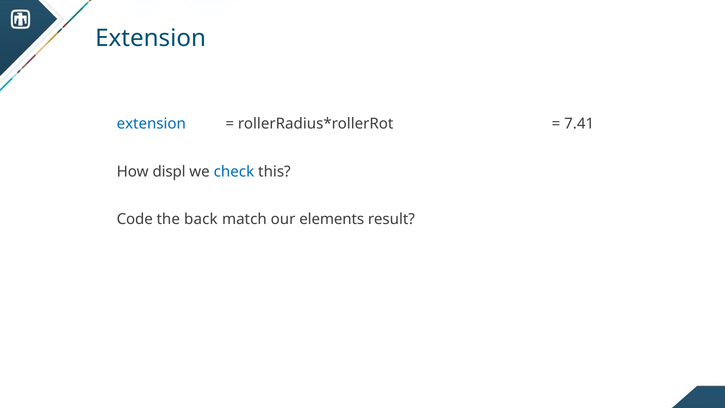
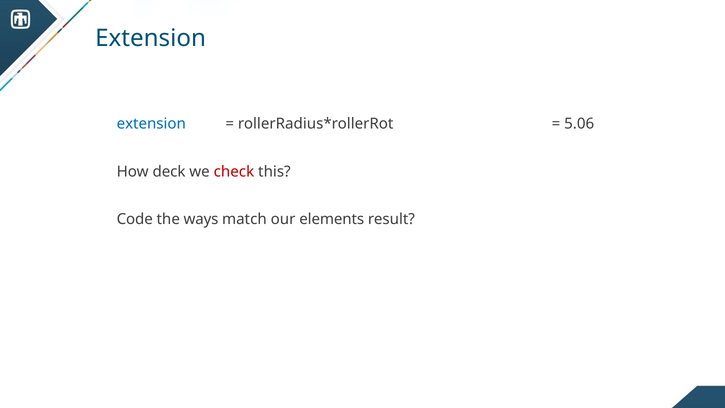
7.41: 7.41 -> 5.06 (579, 124)
displ: displ -> deck (169, 172)
check colour: blue -> red (234, 172)
back: back -> ways (201, 219)
